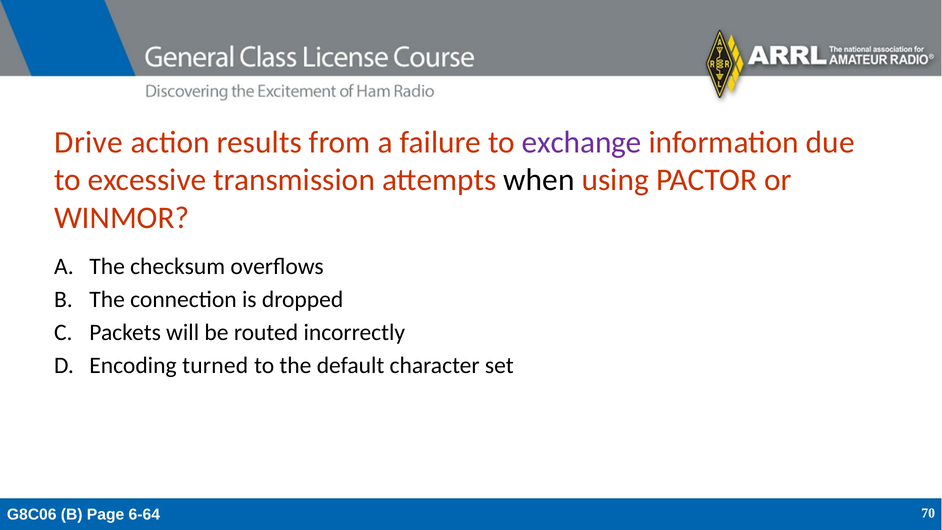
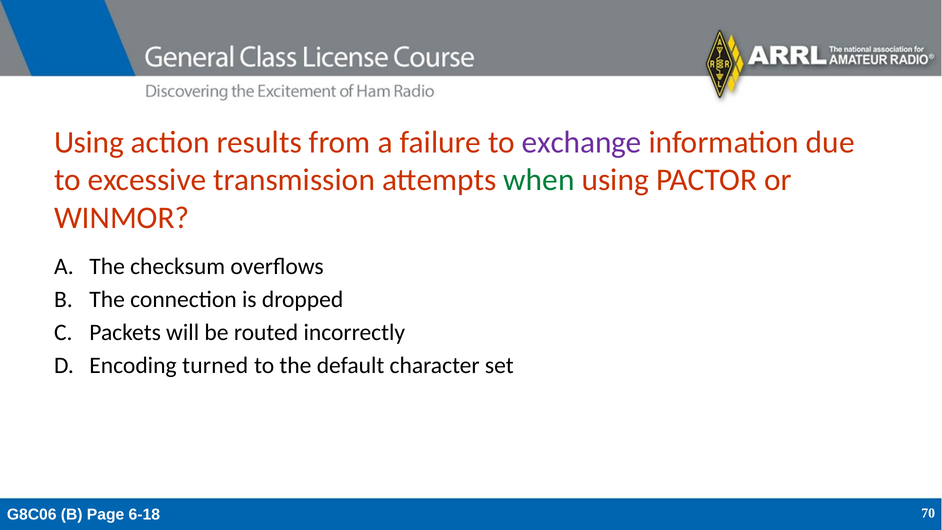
Drive: Drive -> Using (89, 142)
when colour: black -> green (539, 180)
6-64: 6-64 -> 6-18 (144, 514)
